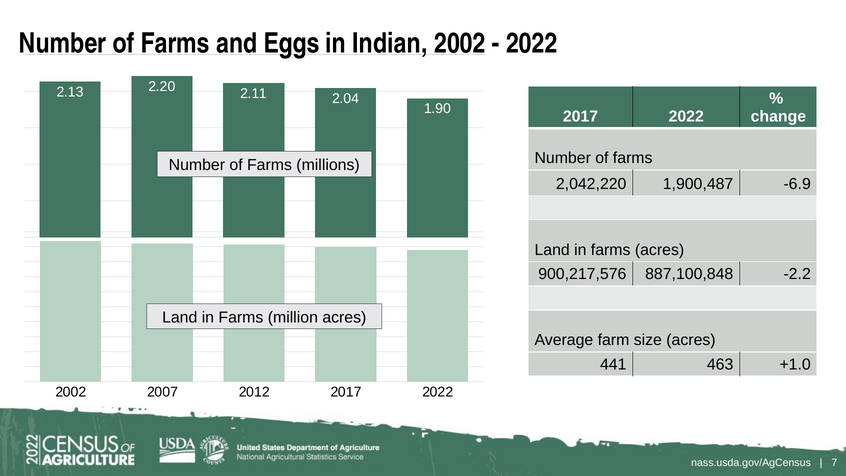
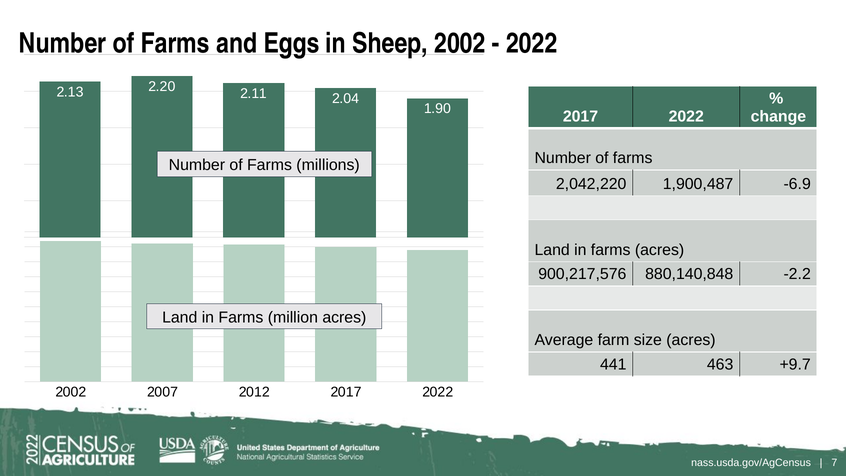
Indian: Indian -> Sheep (390, 44)
887,100,848: 887,100,848 -> 880,140,848 (689, 274)
+1.0: +1.0 -> +9.7 (795, 364)
